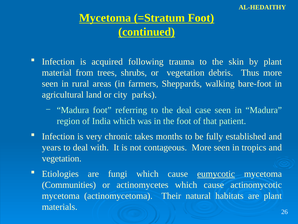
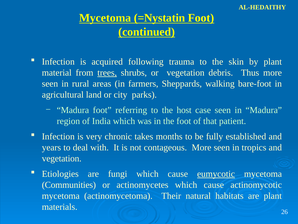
=Stratum: =Stratum -> =Nystatin (160, 18)
trees underline: none -> present (107, 73)
the deal: deal -> host (184, 110)
